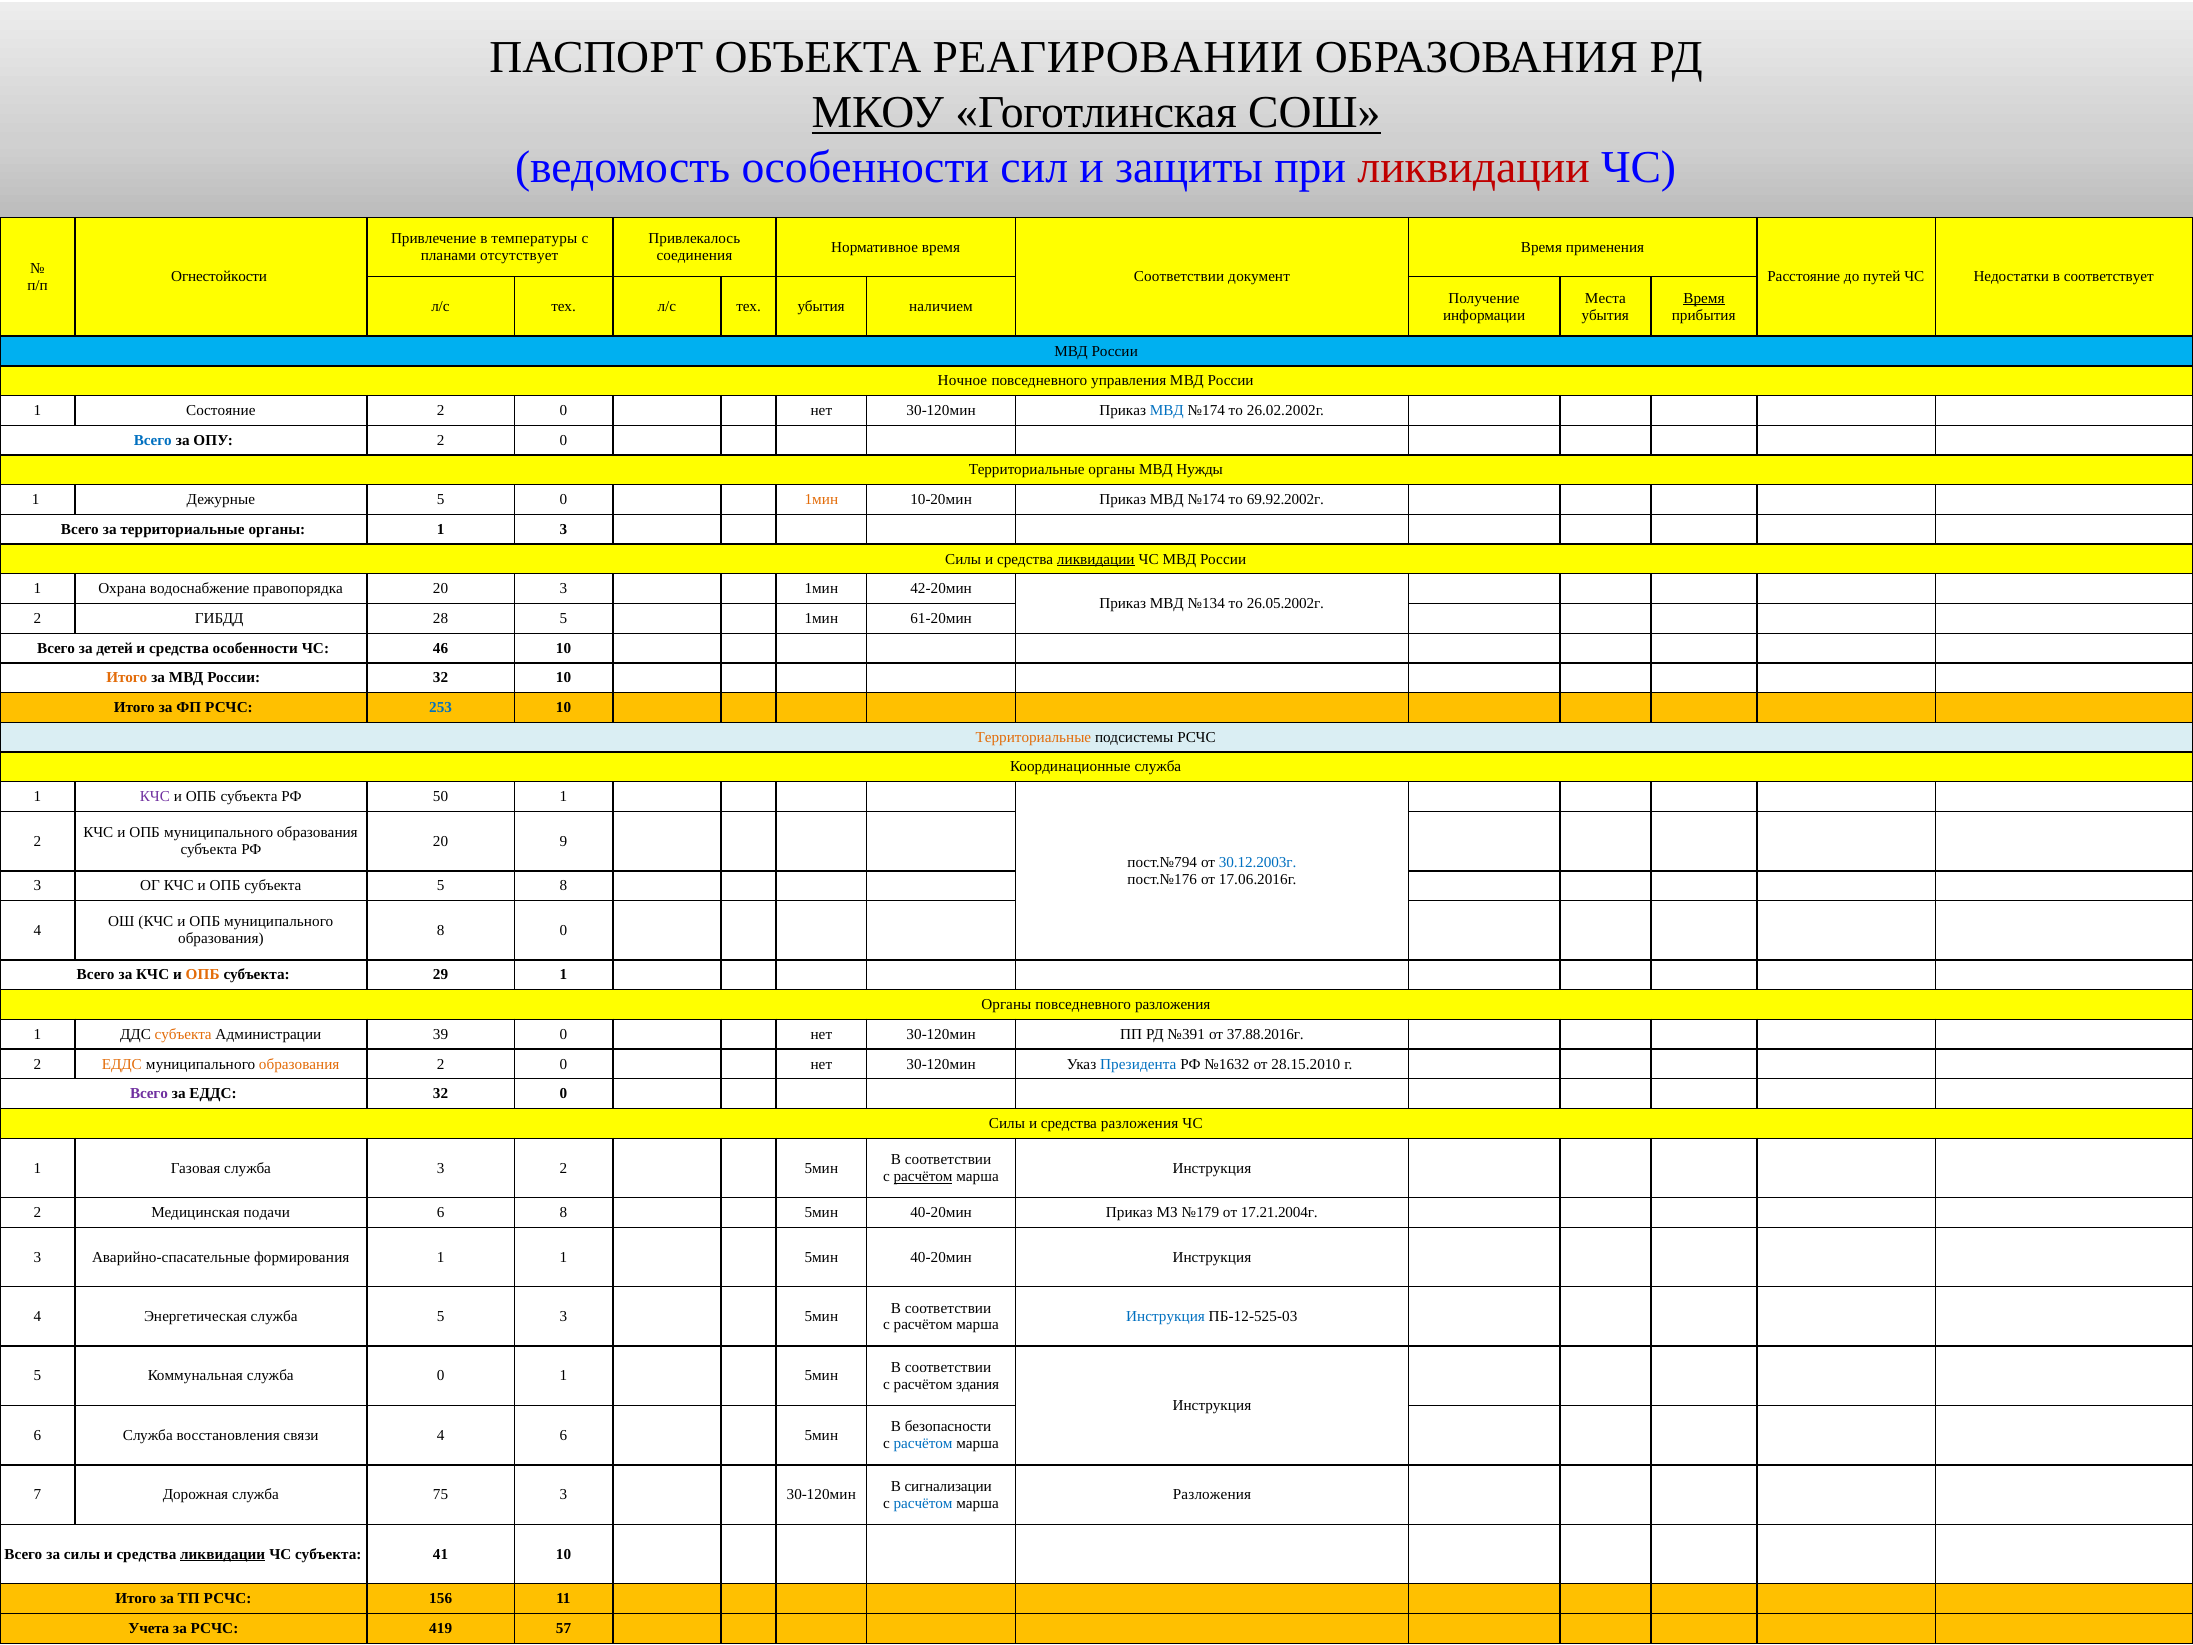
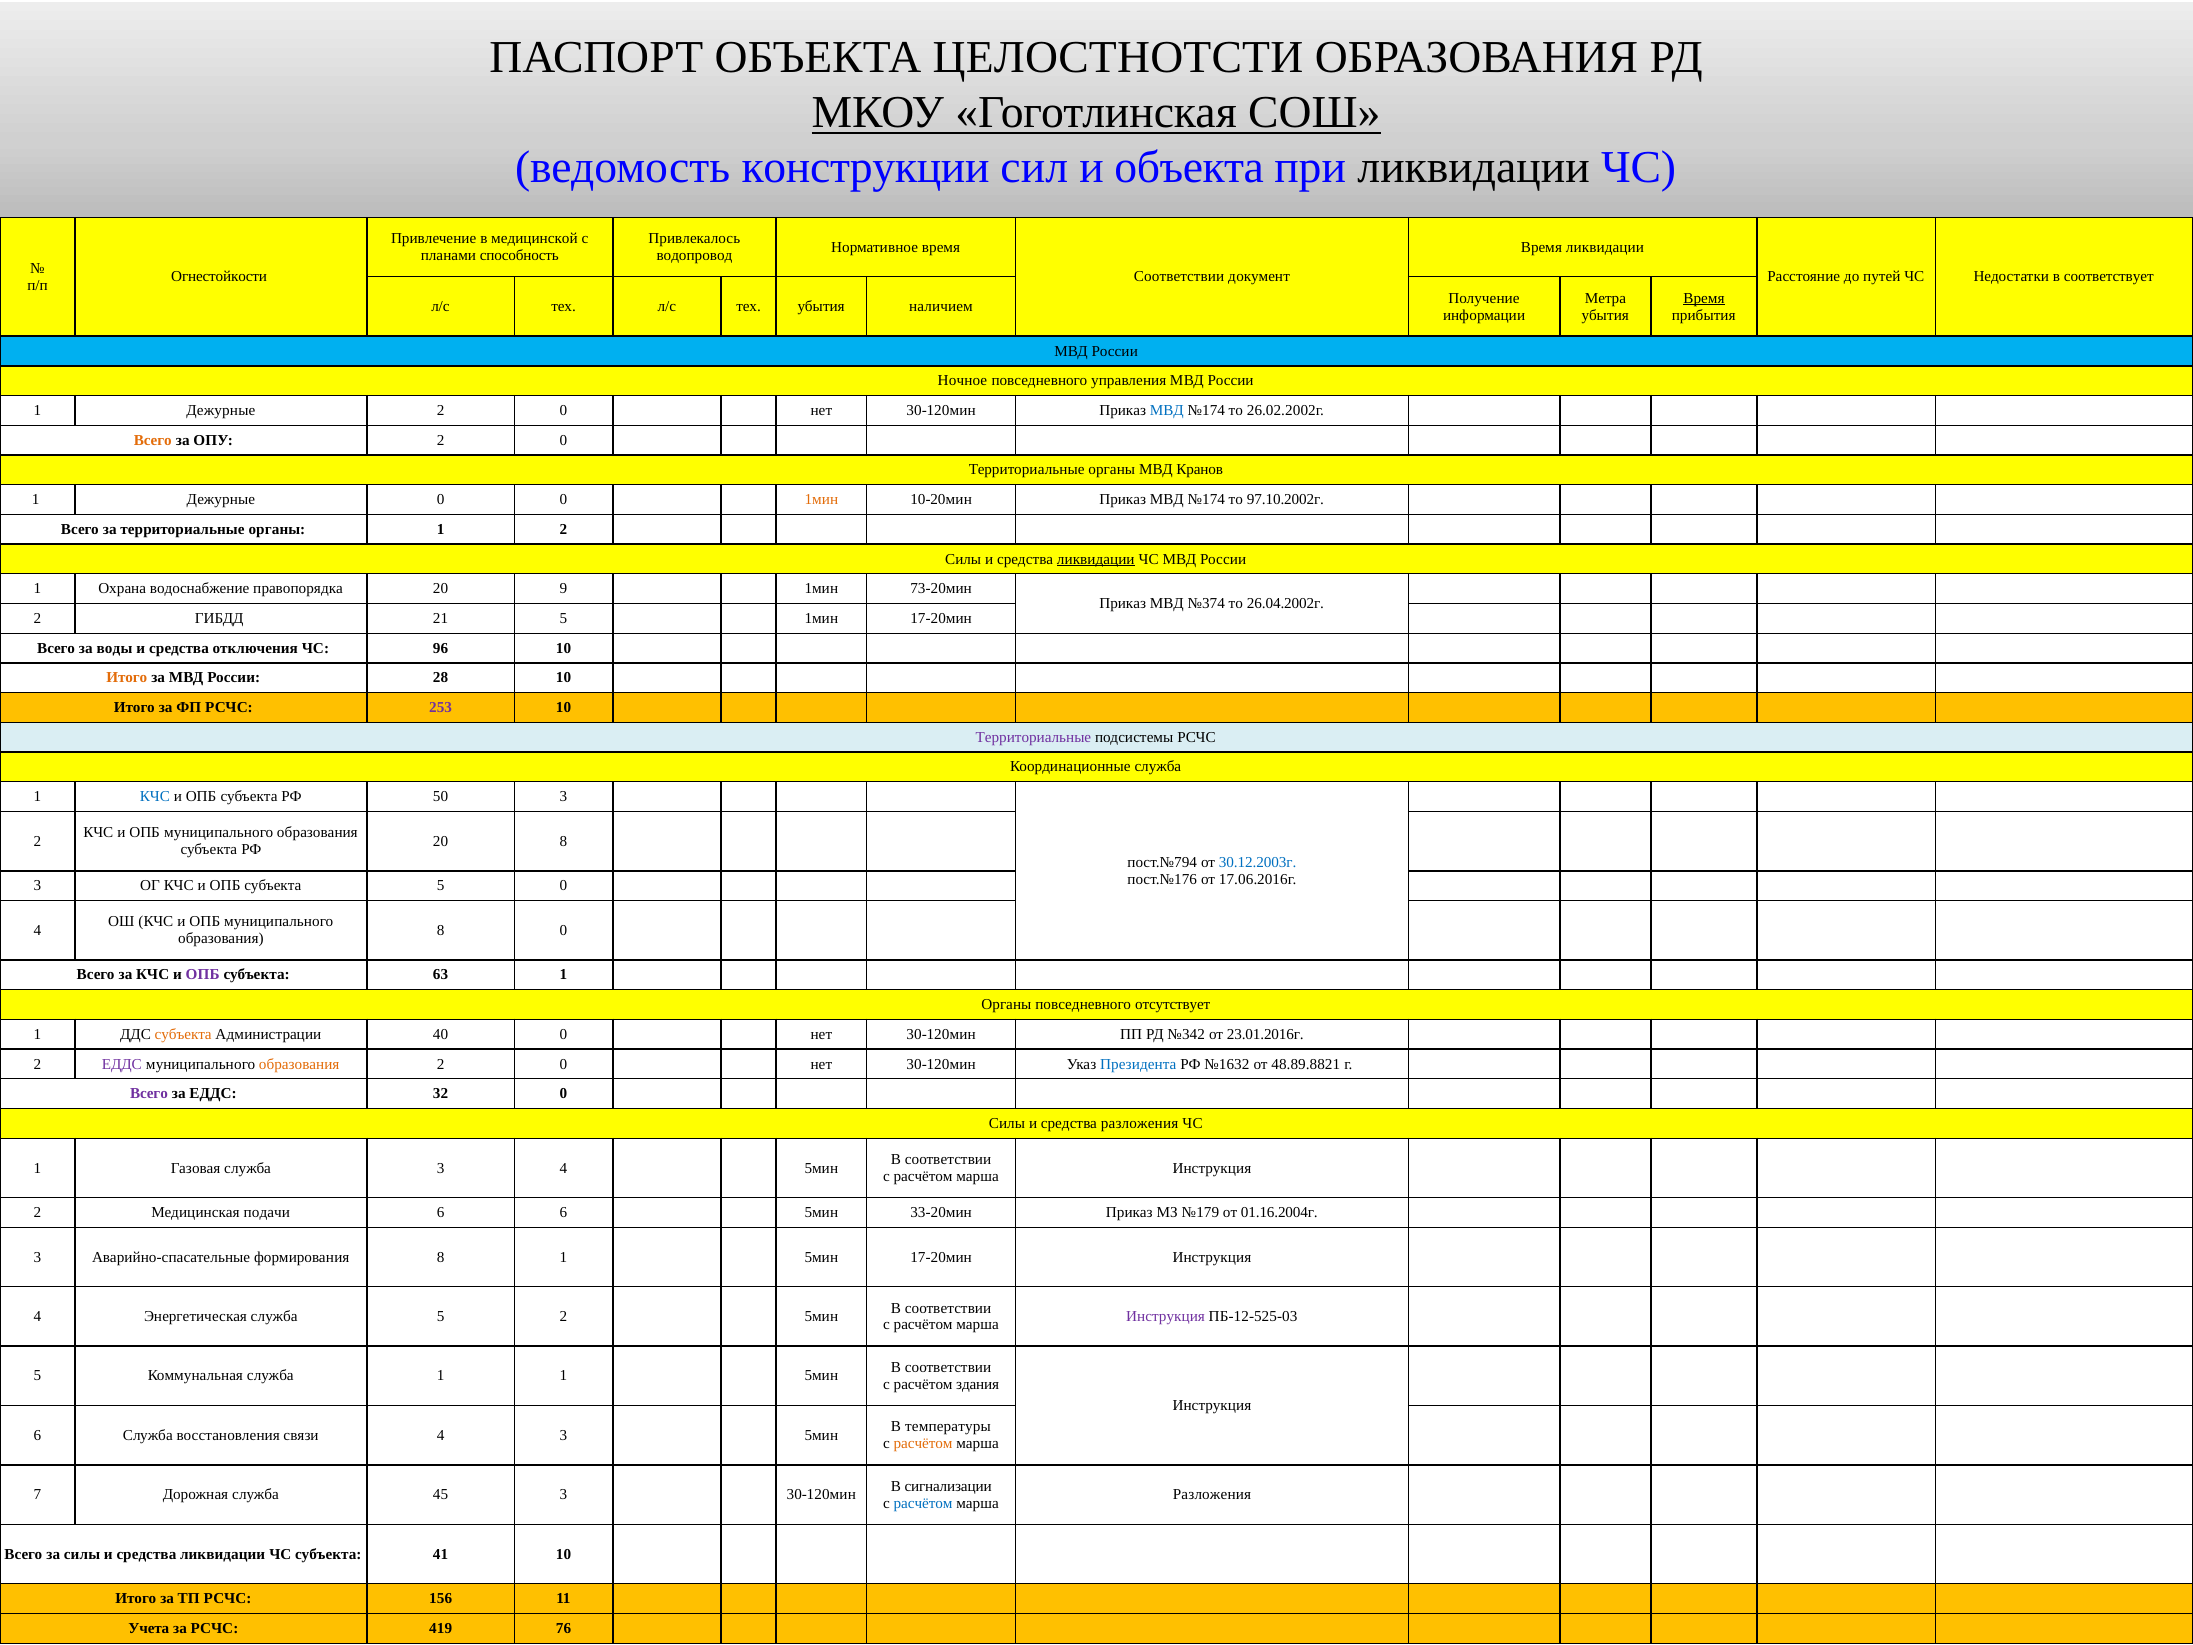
РЕАГИРОВАНИИ: РЕАГИРОВАНИИ -> ЦЕЛОСТНОТСТИ (1118, 58)
ведомость особенности: особенности -> конструкции (866, 167)
и защиты: защиты -> объекта (1189, 167)
ликвидации colour: red -> black (1474, 167)
температуры: температуры -> медицинской (534, 239)
Время применения: применения -> ликвидации (1605, 247)
отсутствует: отсутствует -> способность (519, 256)
соединения: соединения -> водопровод (694, 256)
Места: Места -> Метра (1605, 298)
Состояние: Состояние -> Дежурные (221, 410)
Всего colour: blue -> orange (153, 440)
Нужды: Нужды -> Кранов (1200, 470)
Дежурные 5: 5 -> 0 (441, 500)
69.92.2002г: 69.92.2002г -> 97.10.2002г (1286, 500)
1 3: 3 -> 2 (564, 529)
20 3: 3 -> 9 (564, 589)
42-20мин: 42-20мин -> 73-20мин (941, 589)
№134: №134 -> №374 (1206, 604)
26.05.2002г: 26.05.2002г -> 26.04.2002г (1286, 604)
28: 28 -> 21 (441, 618)
1мин 61-20мин: 61-20мин -> 17-20мин (941, 618)
детей: детей -> воды (114, 648)
средства особенности: особенности -> отключения (255, 648)
46: 46 -> 96 (441, 648)
России 32: 32 -> 28 (441, 678)
253 colour: blue -> purple (441, 707)
Территориальные colour: orange -> purple (1033, 737)
КЧС colour: purple -> blue (155, 797)
50 1: 1 -> 3 (564, 797)
20 9: 9 -> 8 (564, 841)
5 8: 8 -> 0 (564, 886)
ОПБ colour: orange -> purple (203, 975)
29: 29 -> 63 (441, 975)
повседневного разложения: разложения -> отсутствует (1173, 1004)
39: 39 -> 40 (441, 1034)
№391: №391 -> №342 (1186, 1034)
37.88.2016г: 37.88.2016г -> 23.01.2016г (1265, 1034)
ЕДДС colour: orange -> purple (122, 1064)
28.15.2010: 28.15.2010 -> 48.89.8821 (1306, 1064)
3 2: 2 -> 4 (564, 1168)
расчётом underline: present -> none (923, 1176)
6 8: 8 -> 6 (564, 1212)
40-20мин: 40-20мин -> 33-20мин (941, 1212)
17.21.2004г: 17.21.2004г -> 01.16.2004г (1279, 1212)
формирования 1: 1 -> 8 (441, 1257)
1 5мин 40-20мин: 40-20мин -> 17-20мин (941, 1257)
5 3: 3 -> 2 (564, 1316)
Инструкция colour: blue -> purple (1166, 1316)
Коммунальная служба 0: 0 -> 1 (441, 1376)
безопасности: безопасности -> температуры (948, 1427)
4 6: 6 -> 3 (564, 1435)
расчётом colour: blue -> orange (923, 1444)
75: 75 -> 45 (441, 1495)
ликвидации underline: present -> none (223, 1554)
57: 57 -> 76 (564, 1628)
